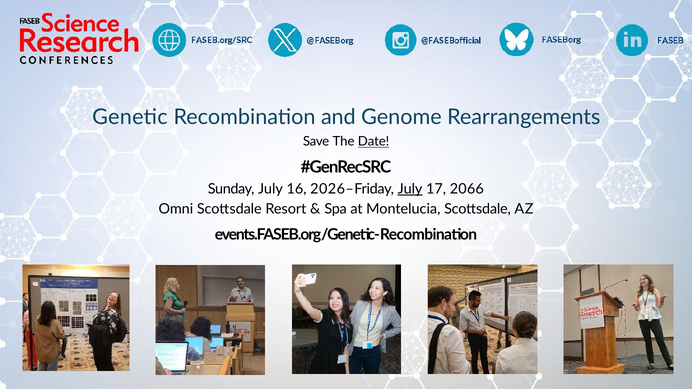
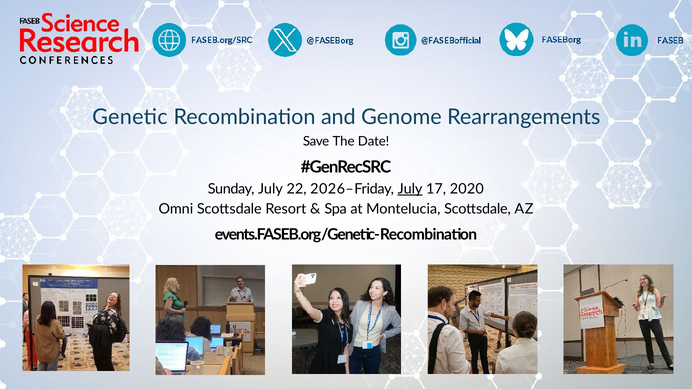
Date underline: present -> none (374, 142)
16: 16 -> 22 (297, 189)
2066: 2066 -> 2020 (467, 189)
